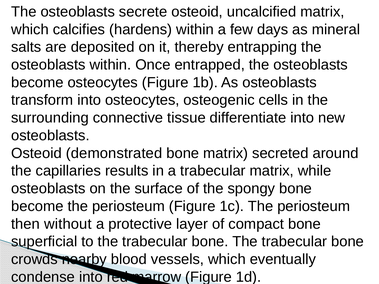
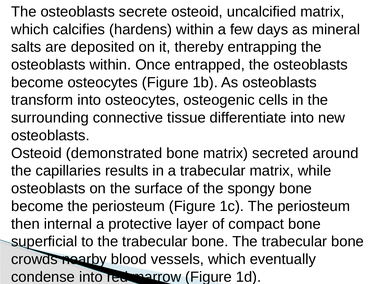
without: without -> internal (68, 224)
